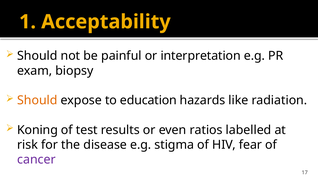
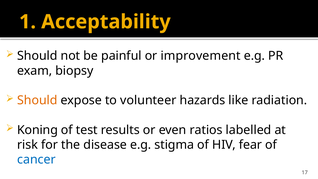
interpretation: interpretation -> improvement (201, 56)
education: education -> volunteer (148, 100)
cancer colour: purple -> blue (36, 160)
